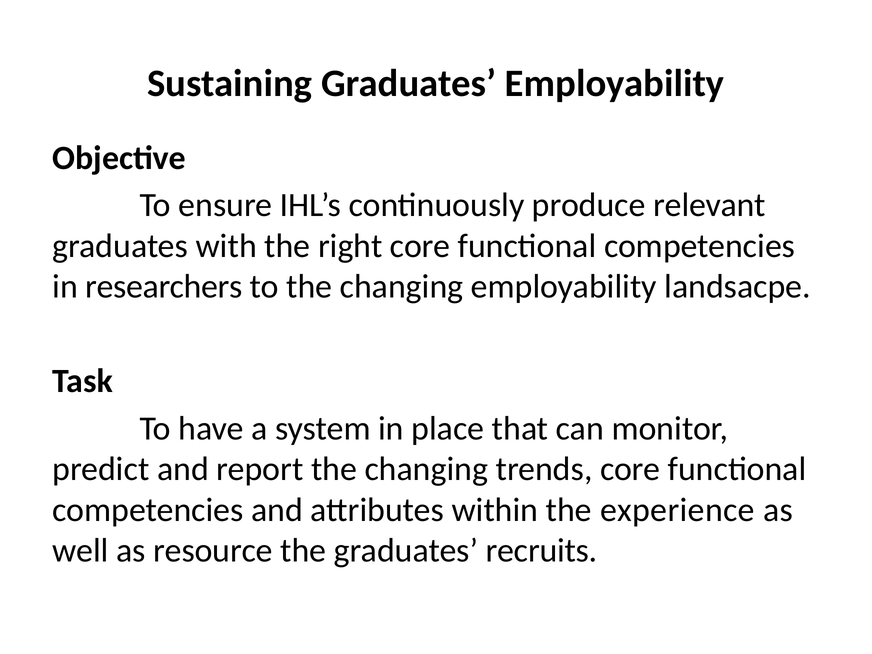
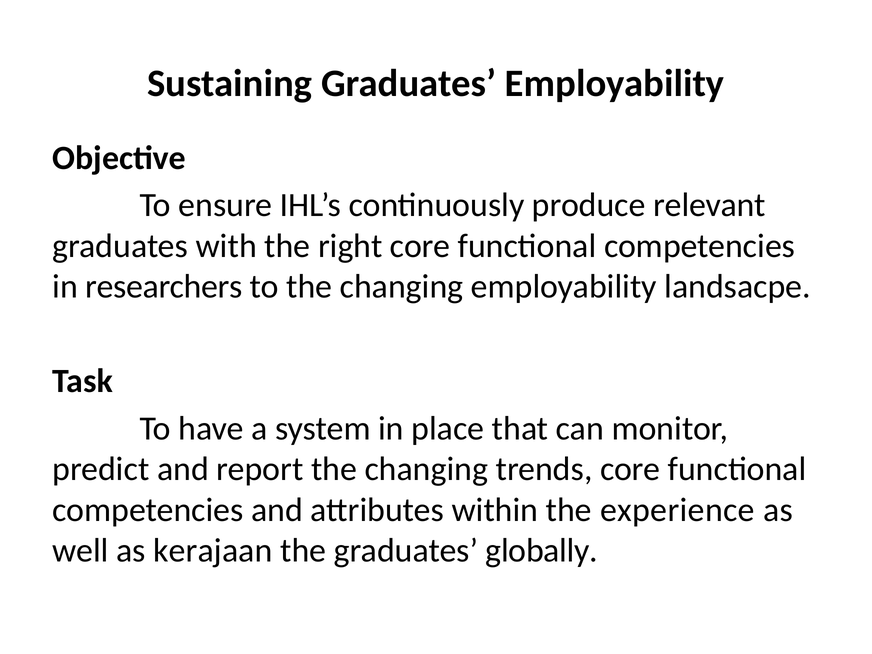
resource: resource -> kerajaan (213, 551)
recruits: recruits -> globally (542, 551)
